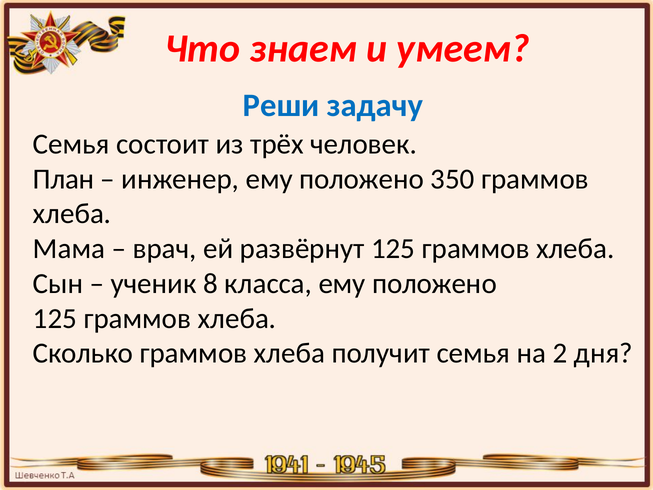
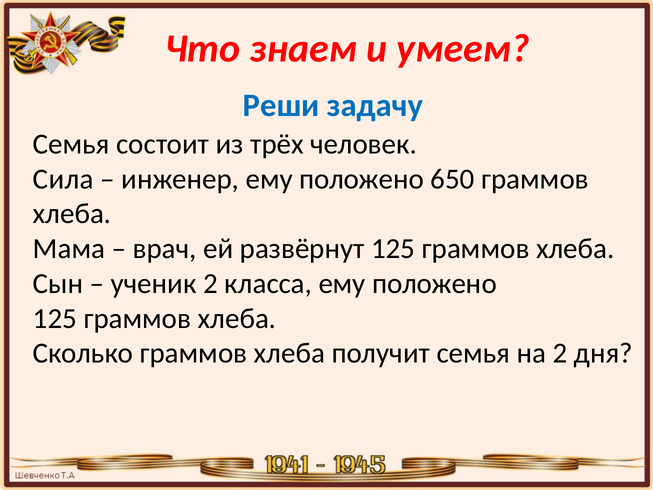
План: План -> Сила (63, 179)
350: 350 -> 650 (453, 179)
ученик 8: 8 -> 2 (210, 283)
